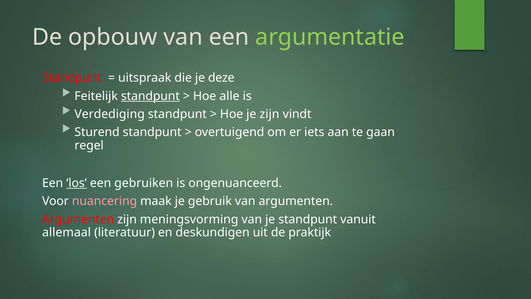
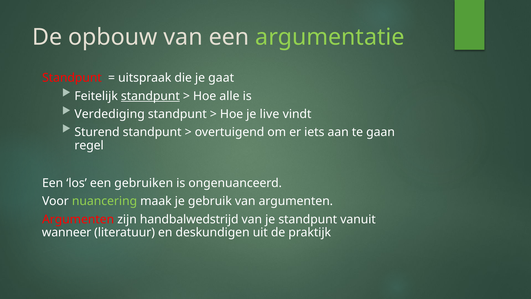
deze: deze -> gaat (221, 78)
je zijn: zijn -> live (269, 114)
los underline: present -> none (77, 183)
nuancering colour: pink -> light green (105, 201)
meningsvorming: meningsvorming -> handbalwedstrijd (189, 219)
allemaal: allemaal -> wanneer (67, 232)
